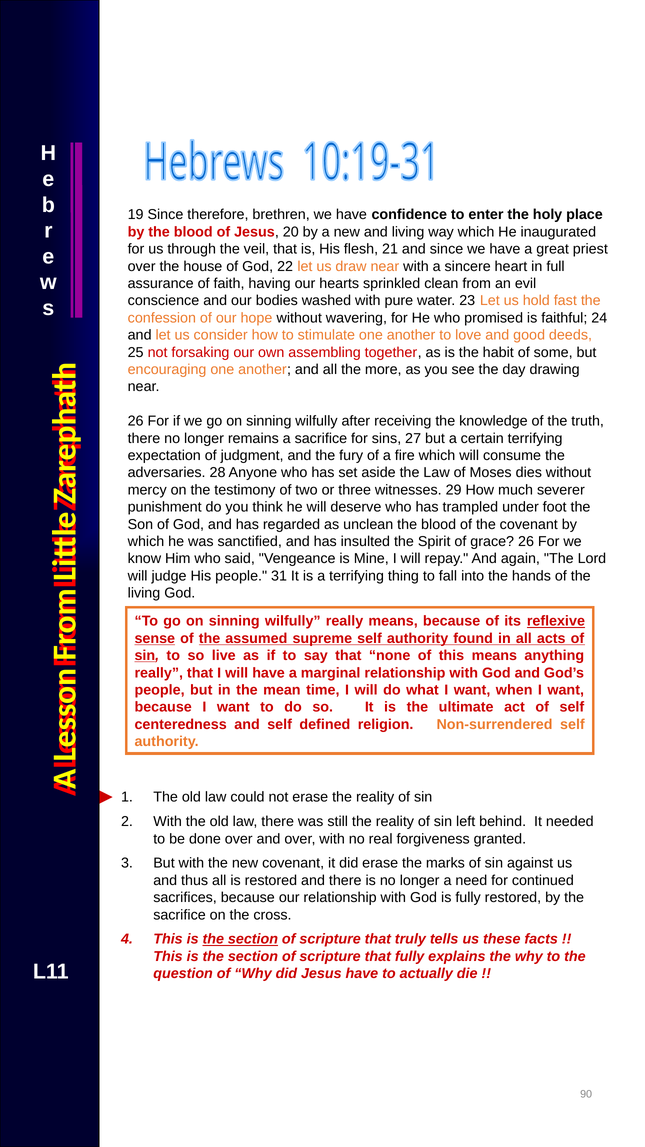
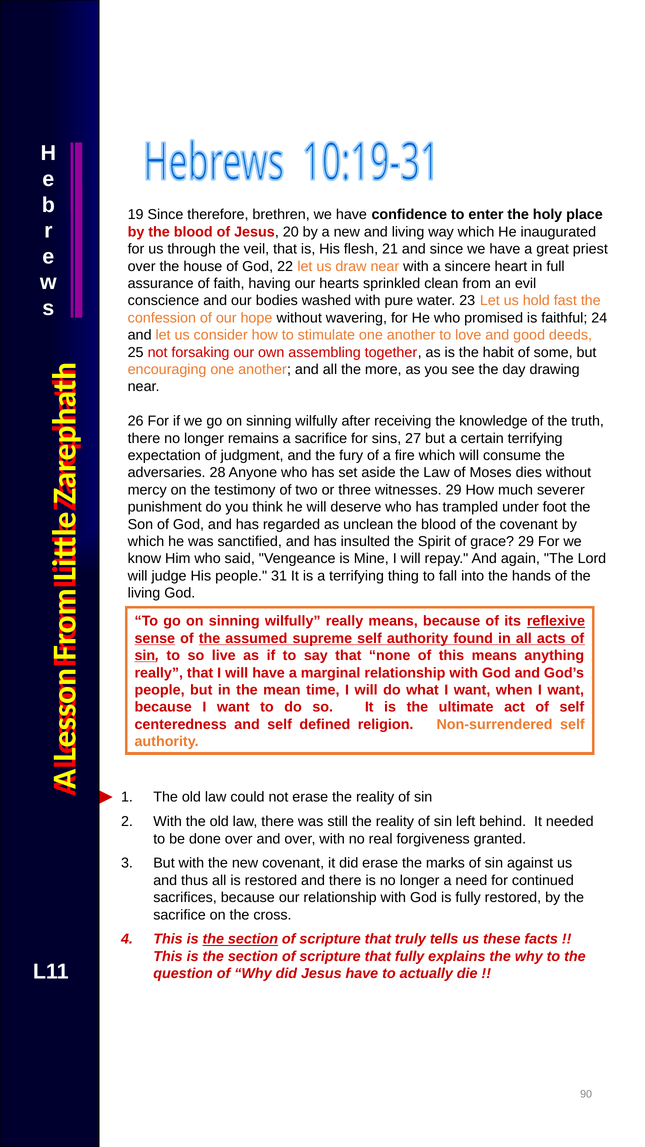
grace 26: 26 -> 29 (526, 541)
